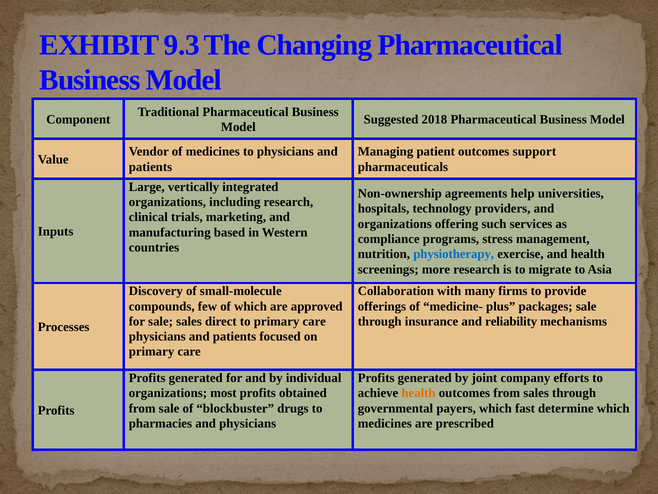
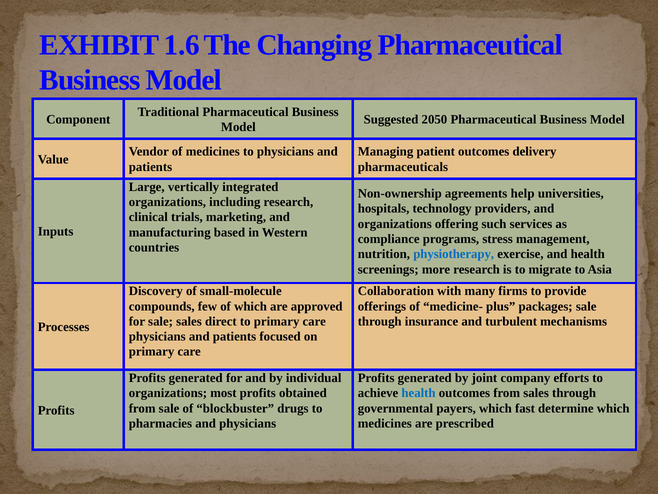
9.3: 9.3 -> 1.6 (182, 45)
2018: 2018 -> 2050 (434, 119)
support: support -> delivery (534, 152)
reliability: reliability -> turbulent (511, 321)
health colour: orange -> blue (419, 393)
